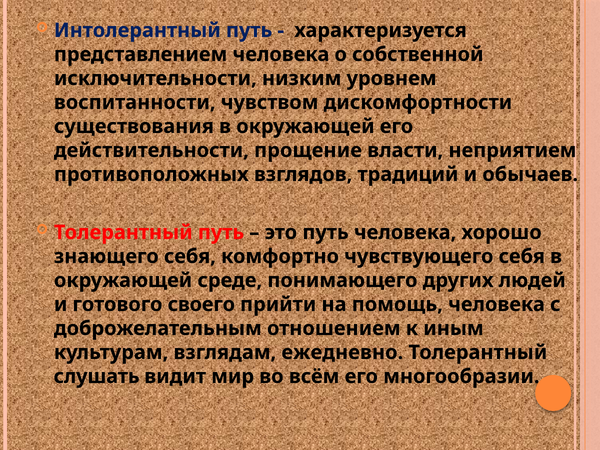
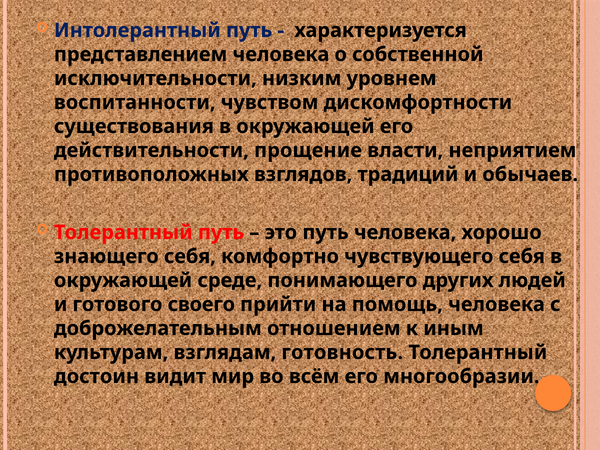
ежедневно: ежедневно -> готовность (342, 352)
слушать: слушать -> достоин (96, 376)
